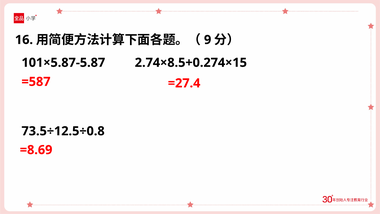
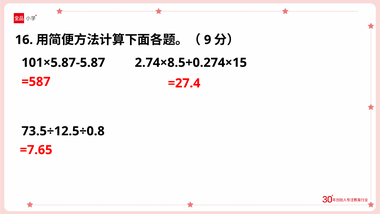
=8.69: =8.69 -> =7.65 (36, 150)
